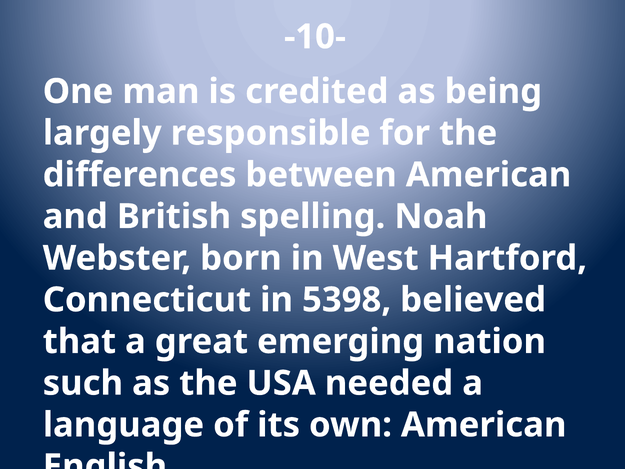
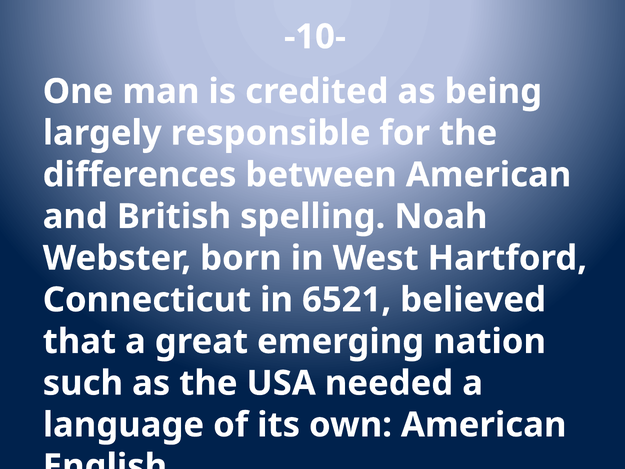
5398: 5398 -> 6521 (347, 300)
